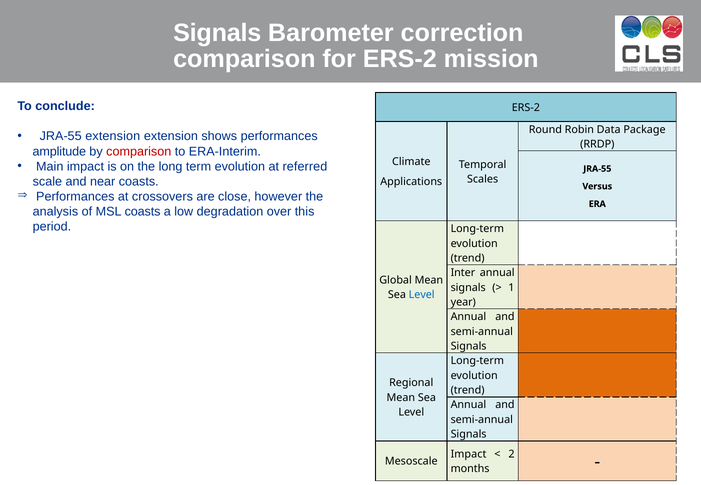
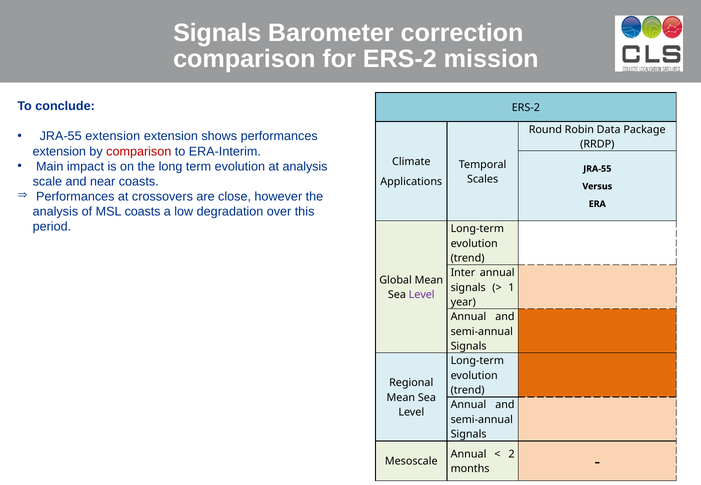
amplitude: amplitude -> extension (59, 151)
at referred: referred -> analysis (305, 167)
Level colour: blue -> purple (422, 295)
Impact: Impact -> Annual (469, 454)
